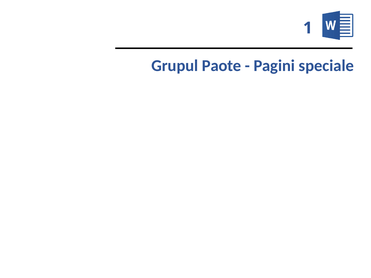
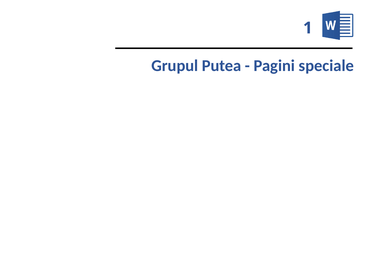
Paote: Paote -> Putea (222, 66)
